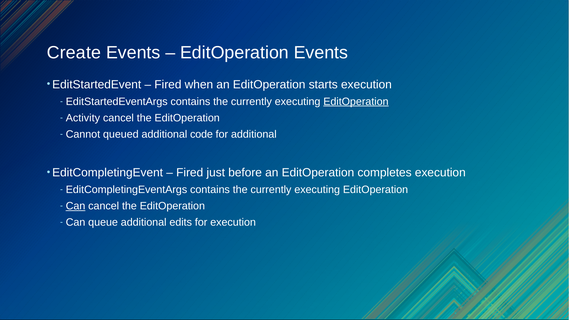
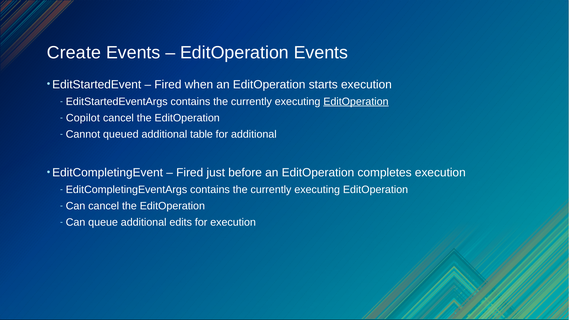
Activity: Activity -> Copilot (83, 118)
code: code -> table (202, 134)
Can underline: present -> none (76, 206)
